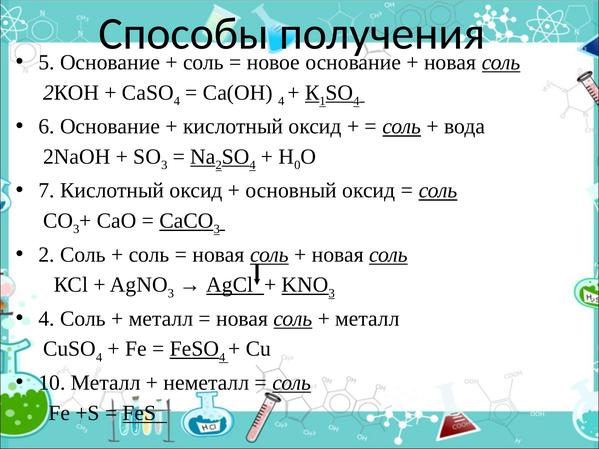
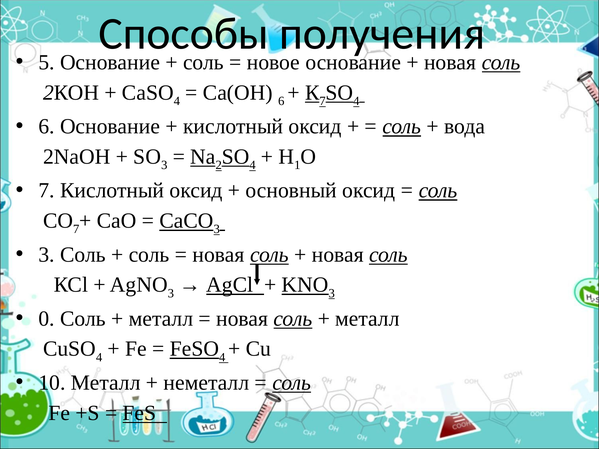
Са(ОН 4: 4 -> 6 (281, 101)
1: 1 -> 7 (323, 101)
0: 0 -> 1 (297, 165)
3: 3 -> 7 (76, 229)
2: 2 -> 3 (47, 255)
4: 4 -> 0 (47, 319)
